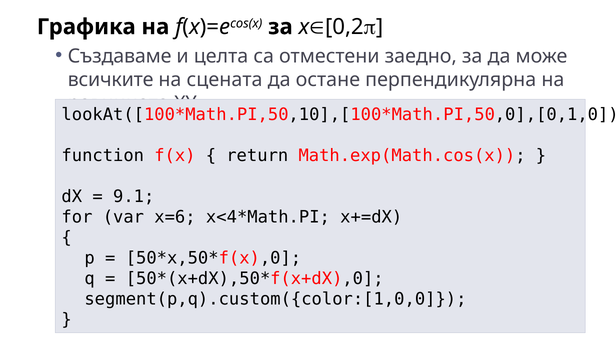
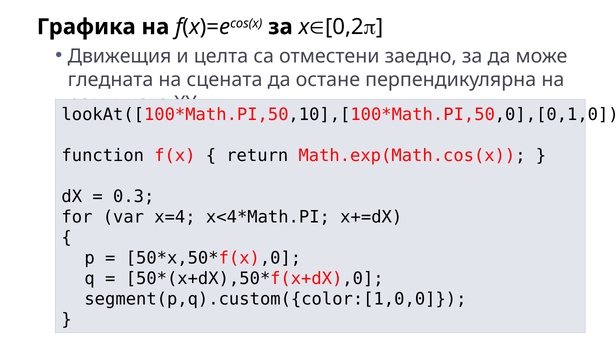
Създаваме: Създаваме -> Движещия (120, 56)
всичките: всичките -> гледната (111, 80)
9.1: 9.1 -> 0.3 (134, 197)
x=6: x=6 -> x=4 (175, 218)
